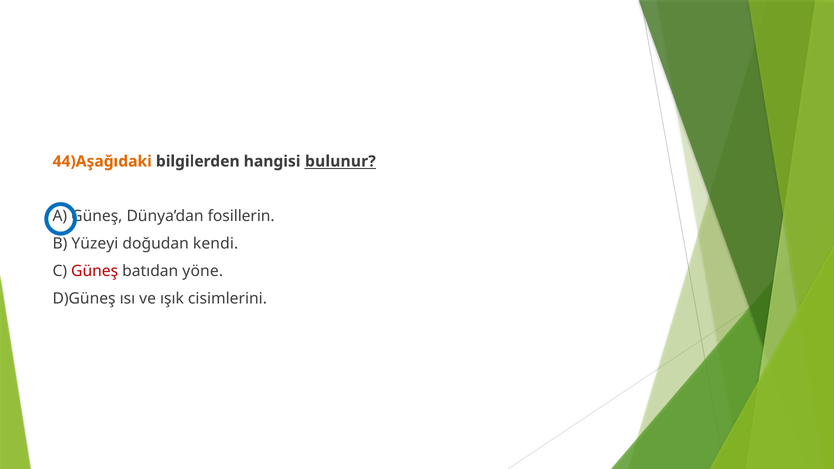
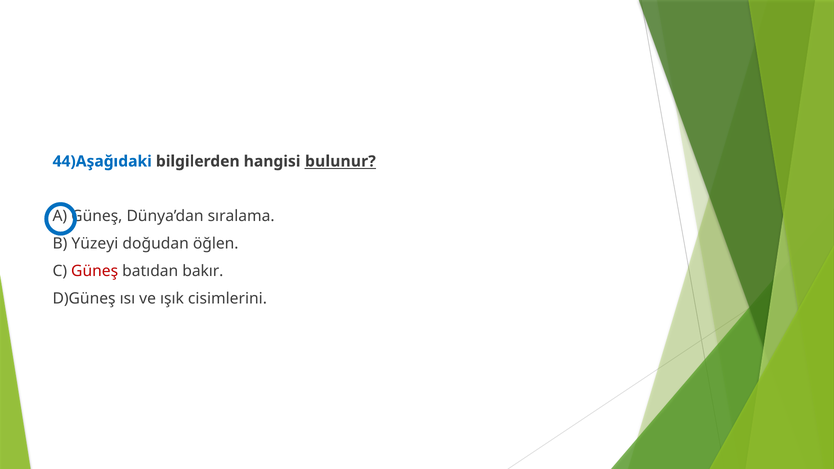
44)Aşağıdaki colour: orange -> blue (102, 161)
fosillerin: fosillerin -> sıralama (241, 216)
kendi: kendi -> öğlen (216, 244)
yöne: yöne -> bakır (203, 271)
